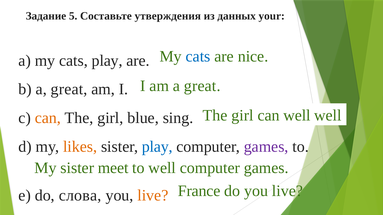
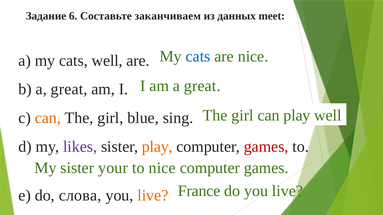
5: 5 -> 6 (73, 16)
утверждения: утверждения -> заканчиваем (168, 16)
your: your -> meet (272, 16)
cats play: play -> well (107, 61)
can well: well -> play (297, 116)
likes colour: orange -> purple (80, 147)
play colour: blue -> orange (157, 147)
games colour: purple -> red (266, 147)
meet: meet -> your (113, 168)
to well: well -> nice (162, 168)
